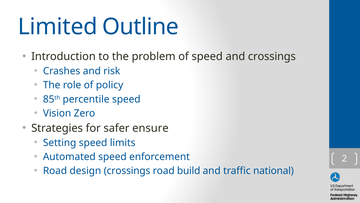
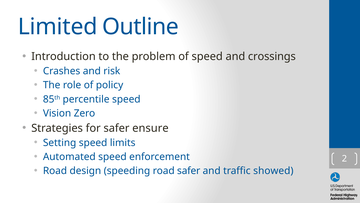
design crossings: crossings -> speeding (127, 170)
road build: build -> safer (189, 170)
national: national -> showed (273, 170)
